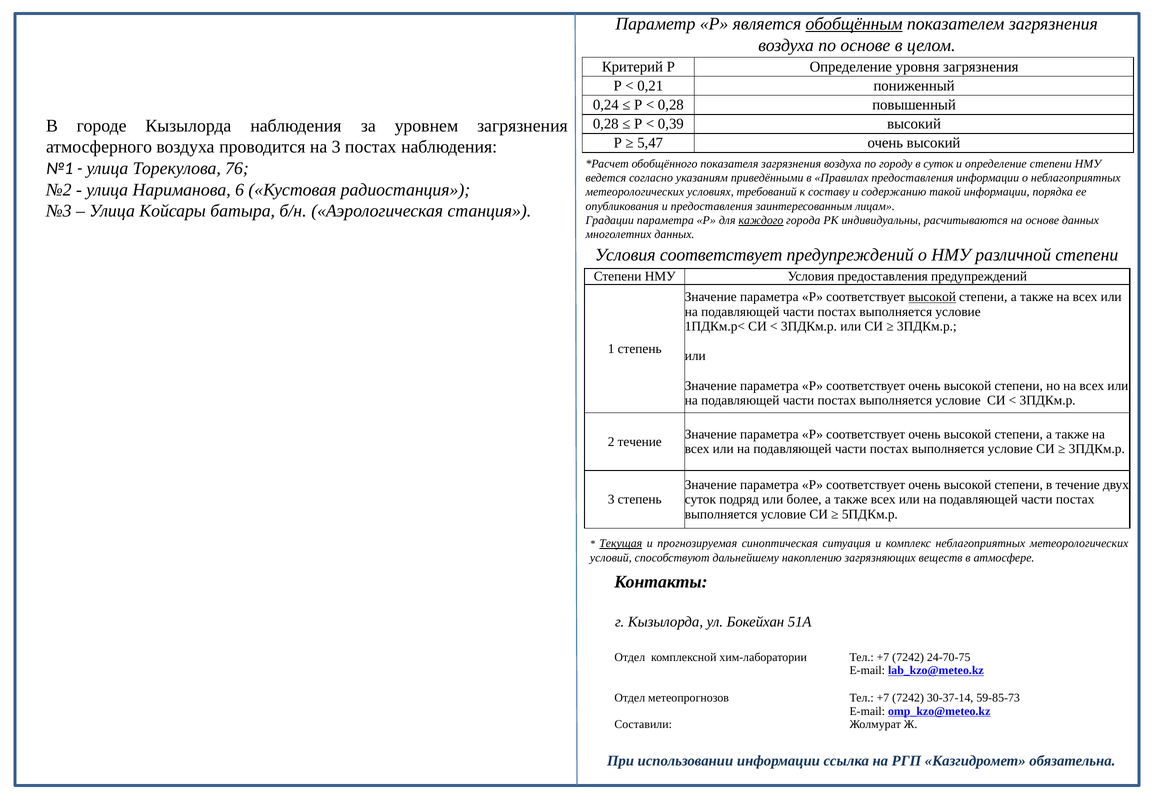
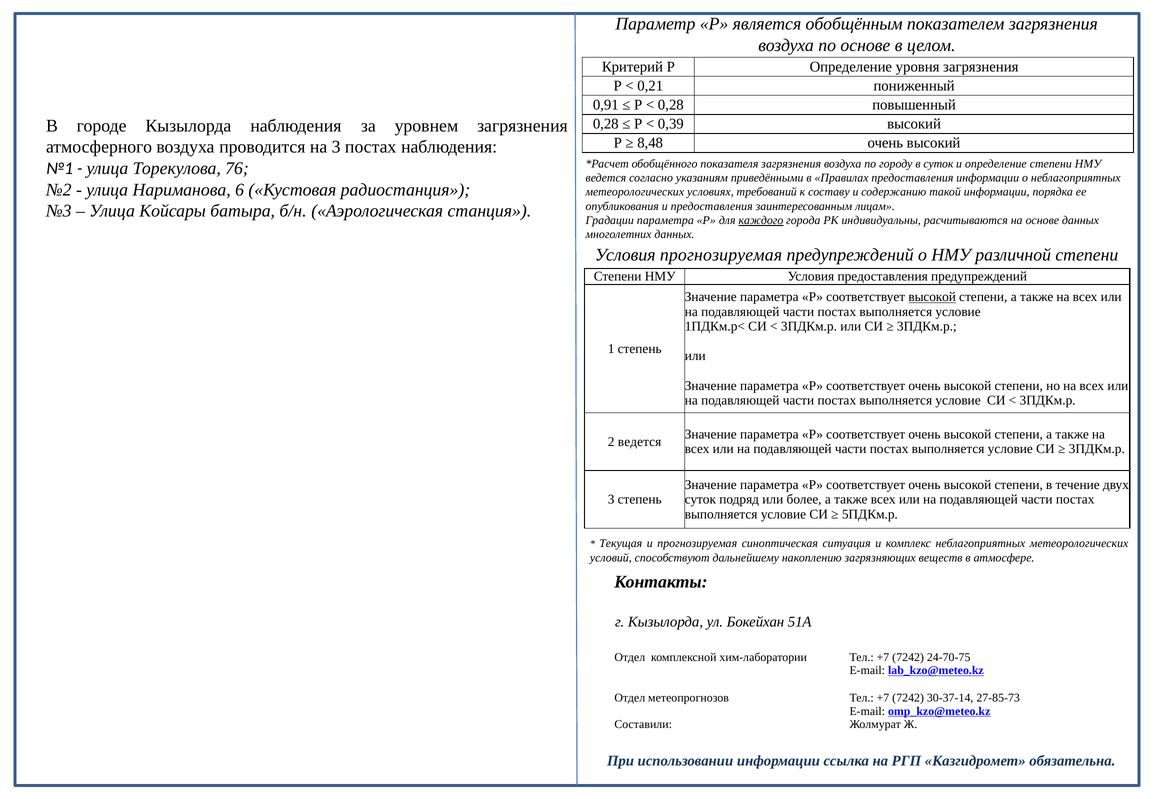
обобщённым underline: present -> none (854, 24)
0,24: 0,24 -> 0,91 (606, 105)
5,47: 5,47 -> 8,48 (650, 143)
Условия соответствует: соответствует -> прогнозируемая (721, 255)
2 течение: течение -> ведется (640, 442)
Текущая underline: present -> none (621, 543)
59-85-73: 59-85-73 -> 27-85-73 (998, 698)
